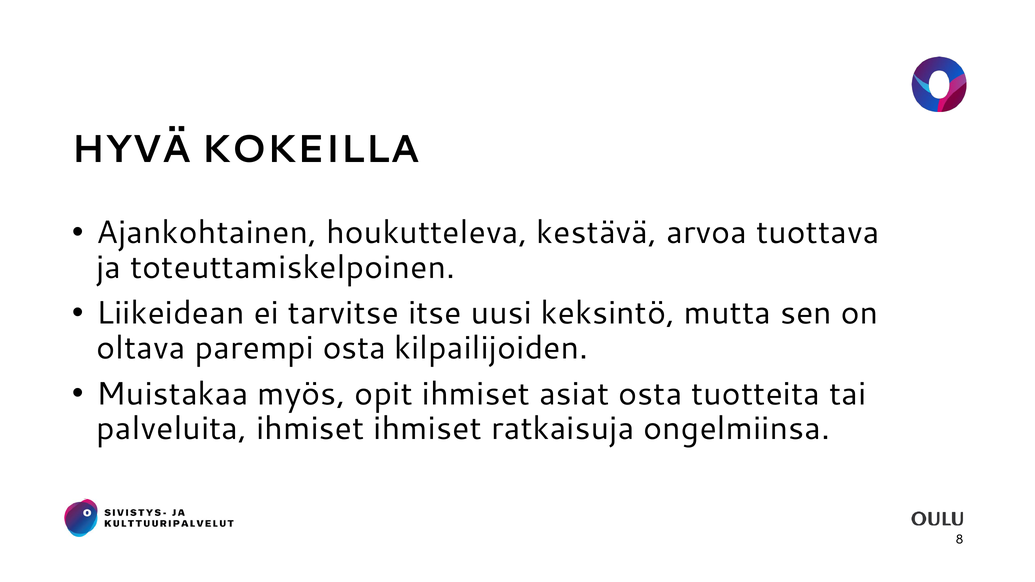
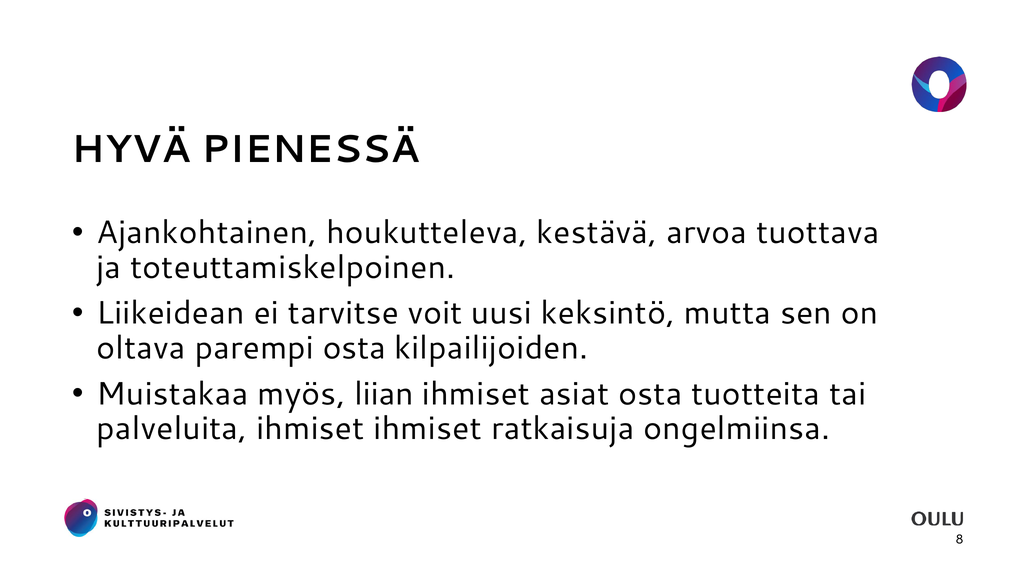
KOKEILLA: KOKEILLA -> PIENESSÄ (310, 150)
itse: itse -> voit (435, 313)
opit: opit -> liian (384, 394)
